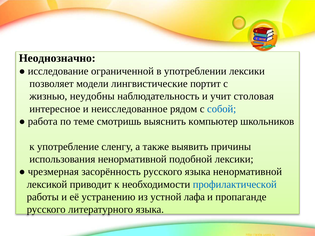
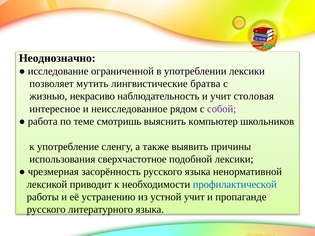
модели: модели -> мутить (92, 84)
портит: портит -> братва (205, 84)
неудобны: неудобны -> некрасиво (92, 96)
собой colour: blue -> purple (222, 109)
использования ненормативной: ненормативной -> сверхчастотное (132, 159)
устной лафа: лафа -> учит (194, 197)
